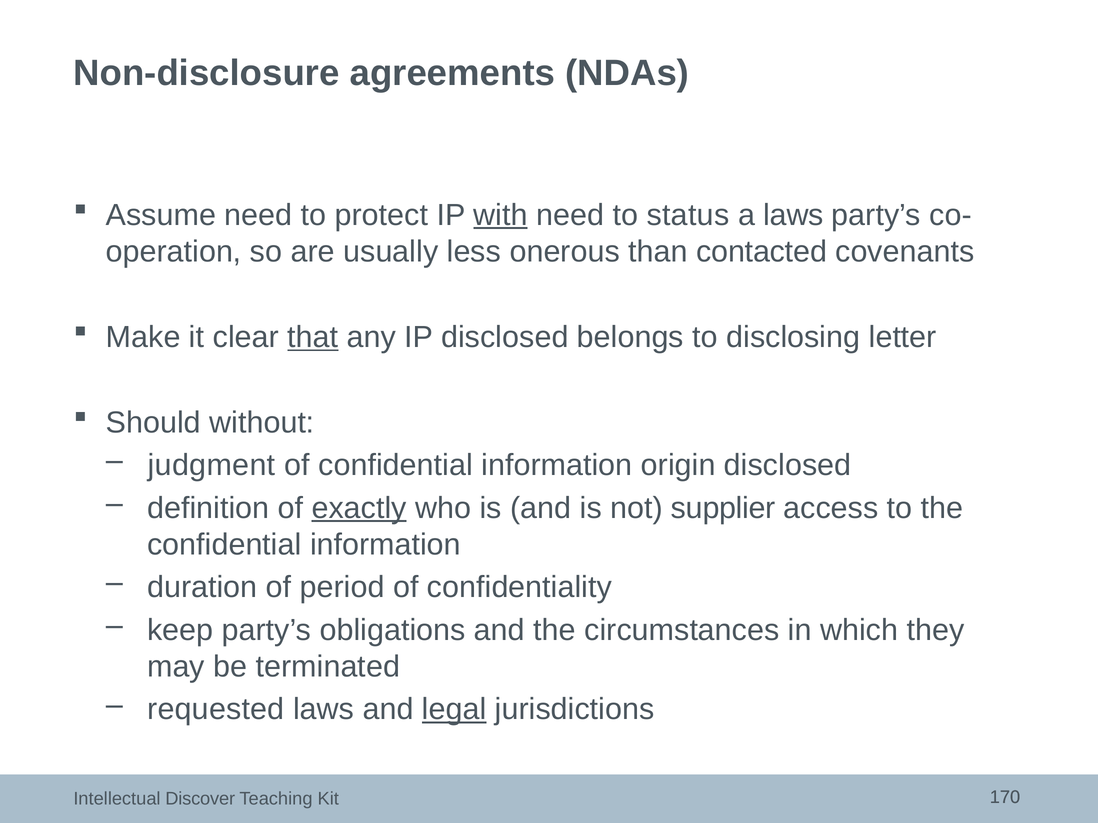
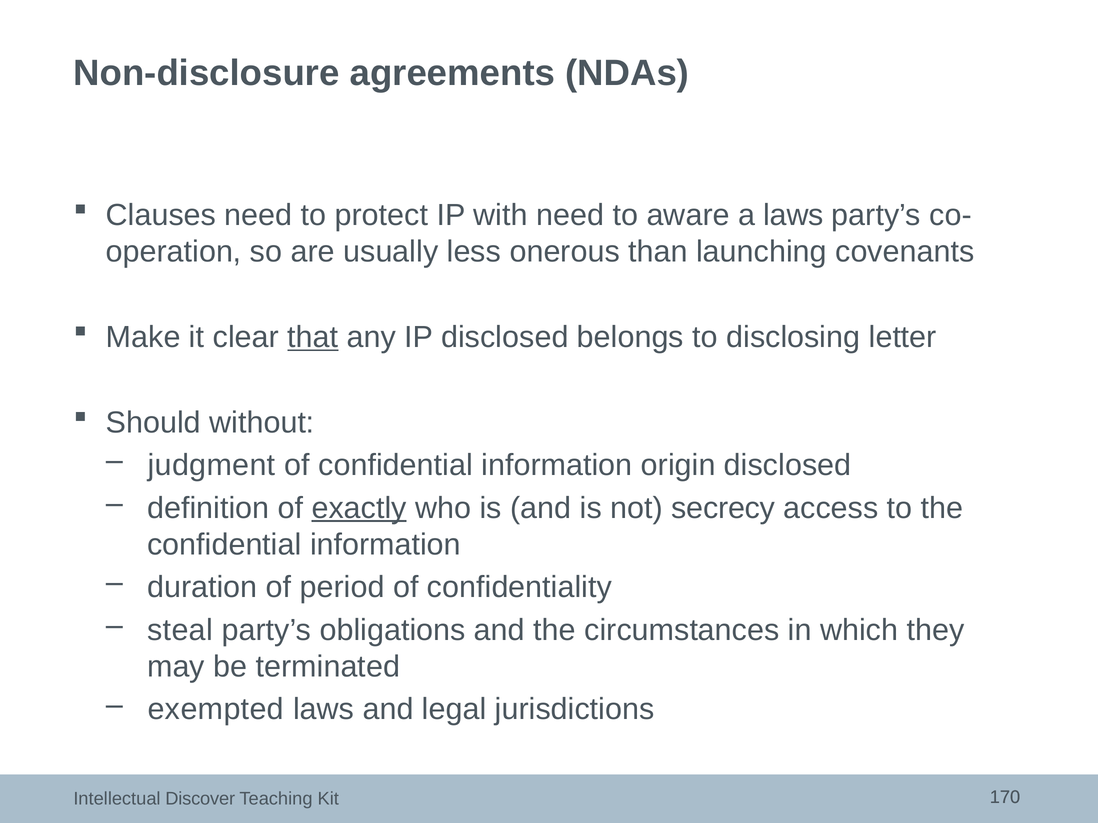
Assume: Assume -> Clauses (161, 215)
with underline: present -> none (501, 215)
status: status -> aware (688, 215)
contacted: contacted -> launching (761, 252)
supplier: supplier -> secrecy (723, 508)
keep: keep -> steal (180, 630)
requested: requested -> exempted (216, 710)
legal underline: present -> none (454, 710)
